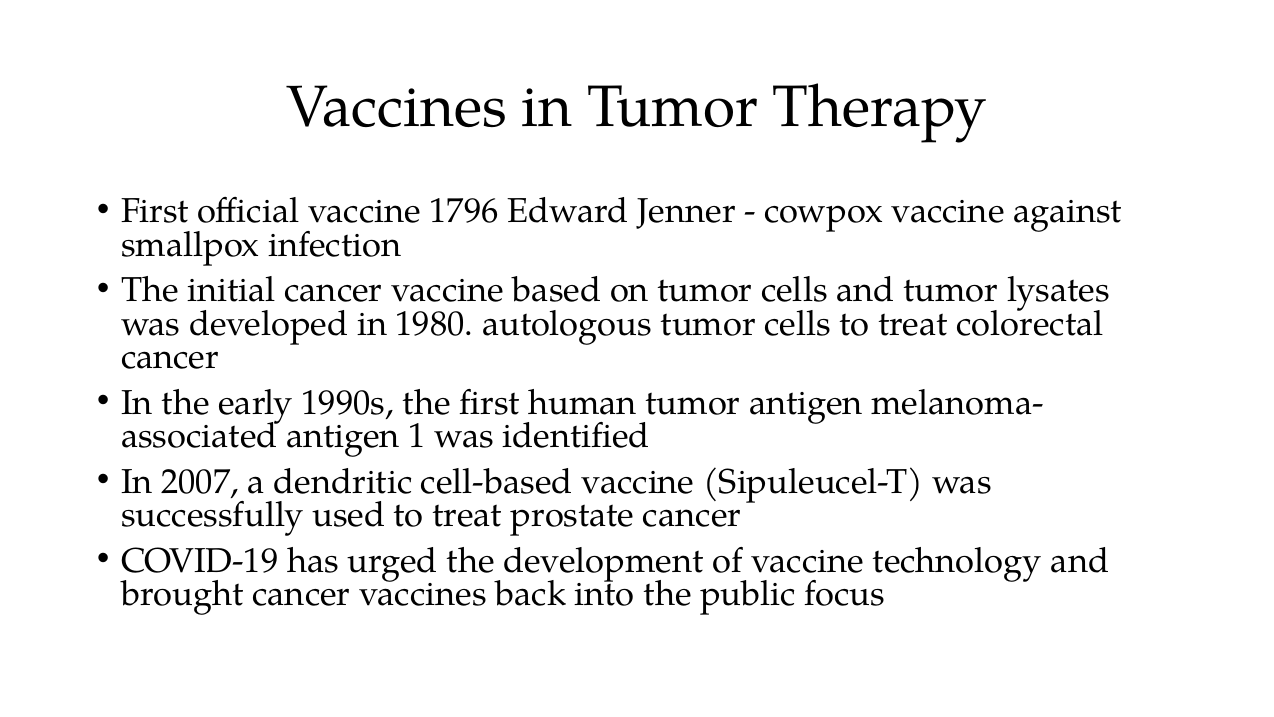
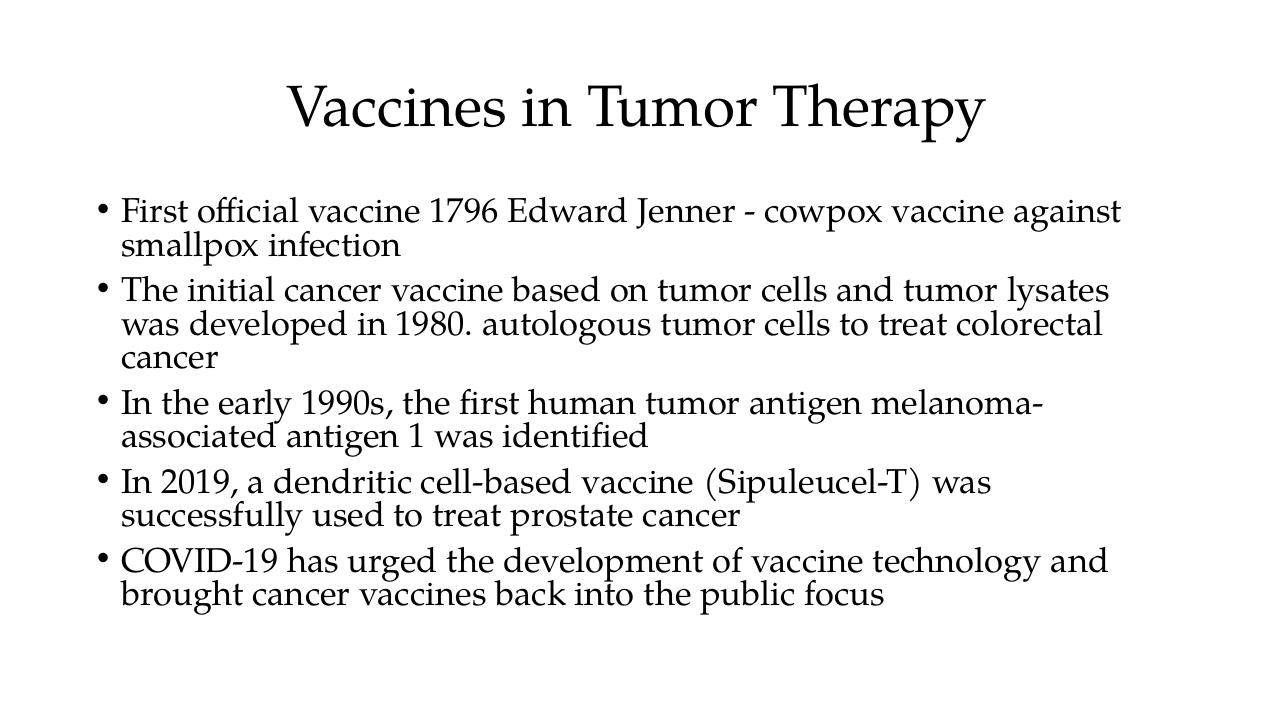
2007: 2007 -> 2019 (200, 481)
